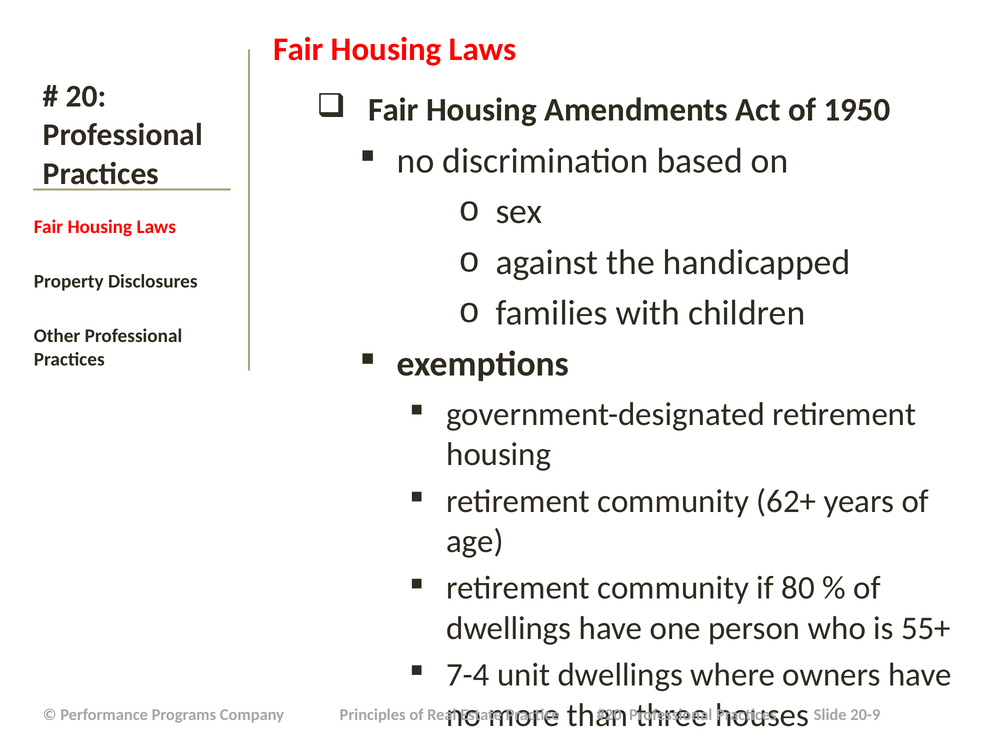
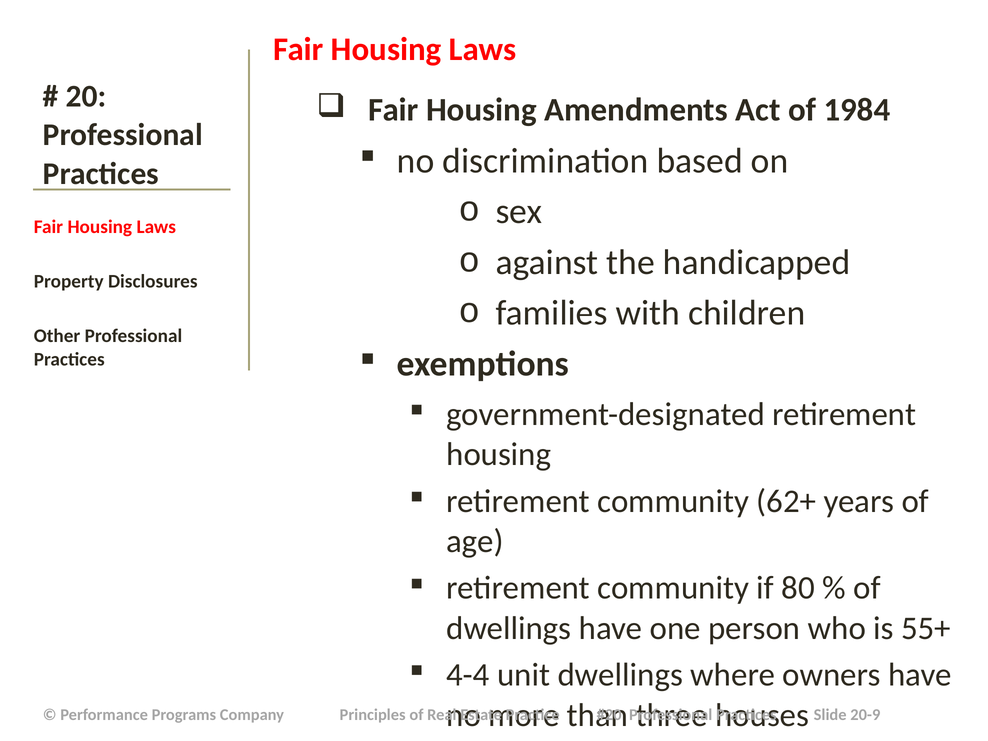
1950: 1950 -> 1984 (857, 110)
7-4: 7-4 -> 4-4 (468, 675)
